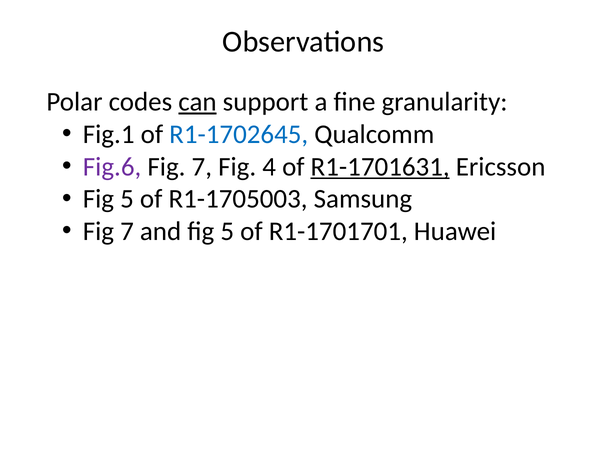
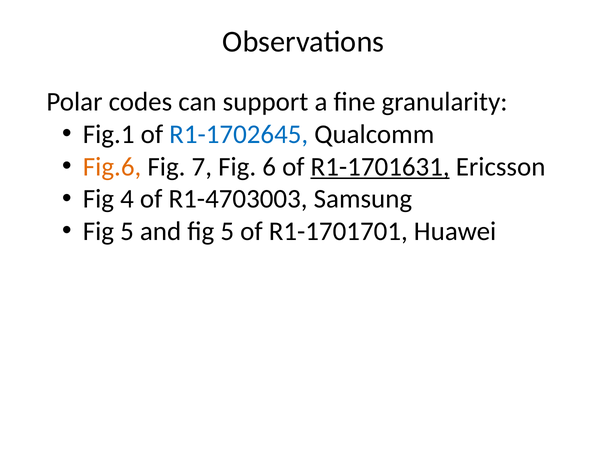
can underline: present -> none (197, 102)
Fig.6 colour: purple -> orange (112, 167)
4: 4 -> 6 (269, 167)
5: 5 -> 4 (127, 199)
R1-1705003: R1-1705003 -> R1-4703003 (238, 199)
7: 7 -> 5 (127, 232)
